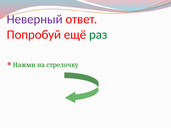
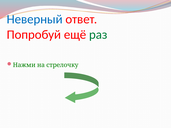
Неверный colour: purple -> blue (35, 19)
